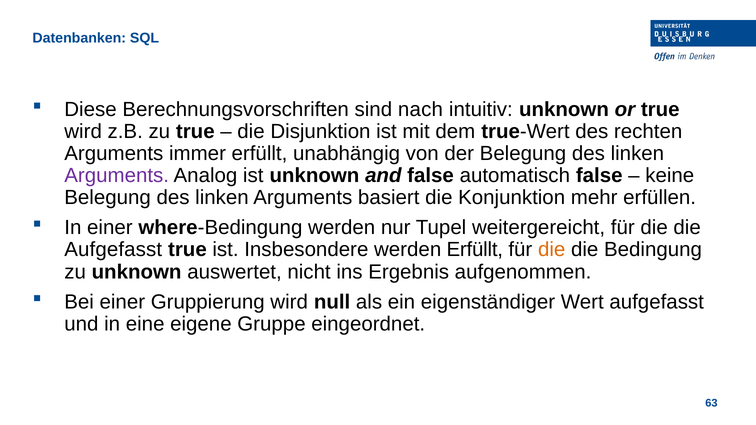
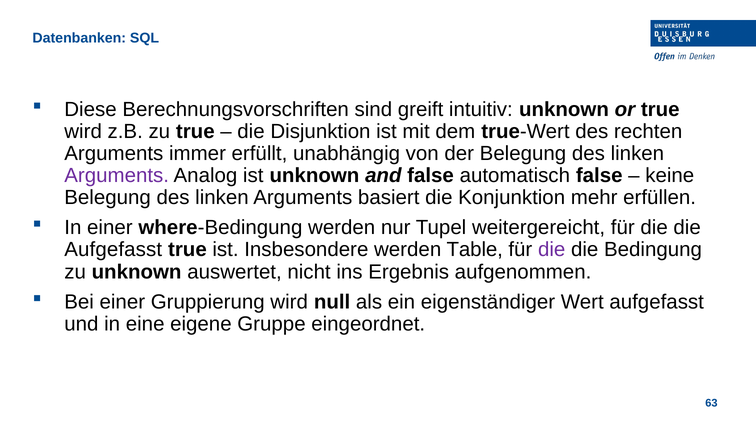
nach: nach -> greift (421, 109)
werden Erfüllt: Erfüllt -> Table (475, 250)
die colour: orange -> purple (552, 250)
